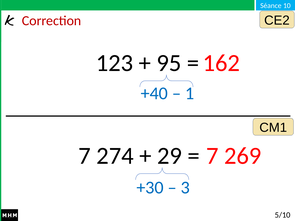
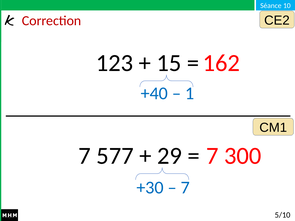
95: 95 -> 15 (169, 63)
274: 274 -> 577 (115, 156)
269: 269 -> 300 (243, 156)
3: 3 -> 7 (185, 188)
